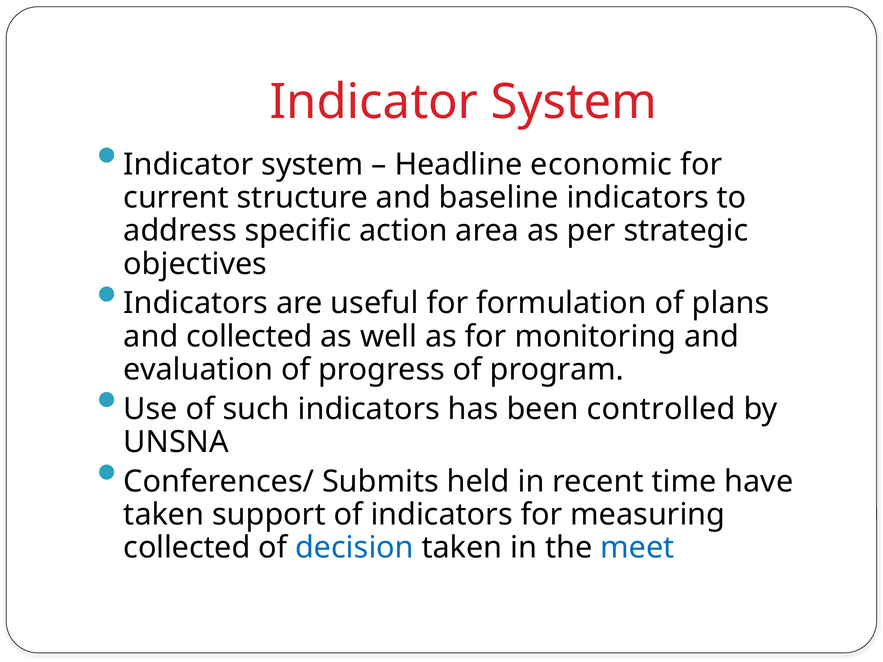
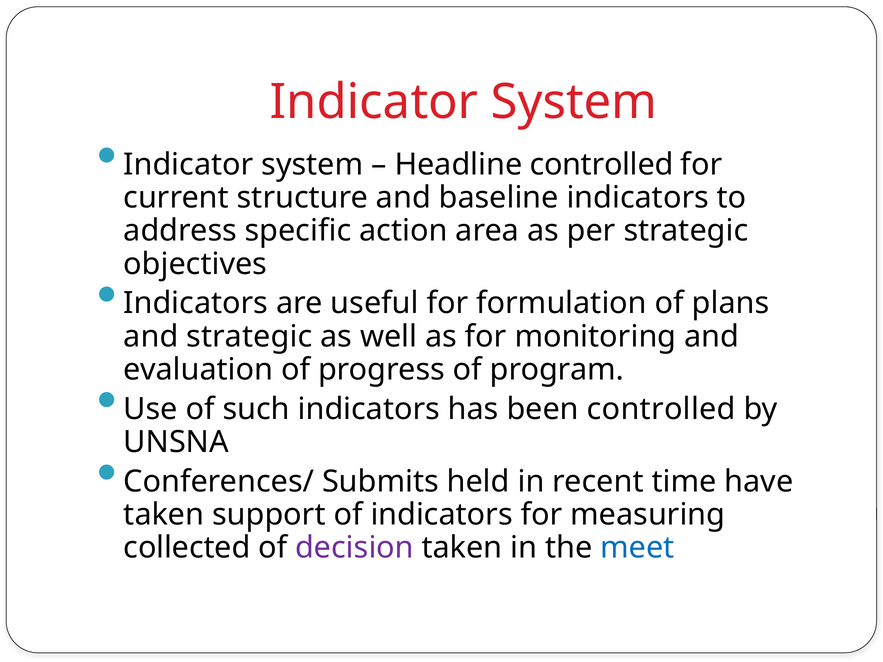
Headline economic: economic -> controlled (602, 165)
and collected: collected -> strategic (249, 337)
decision colour: blue -> purple (355, 548)
